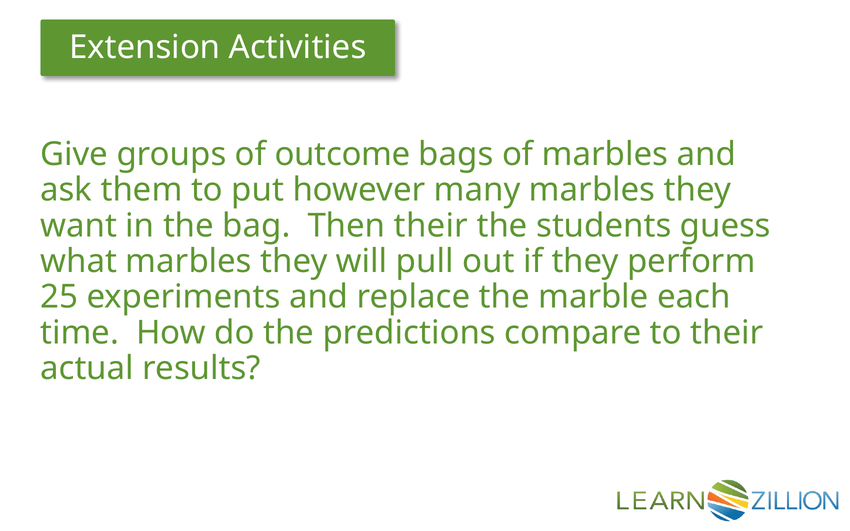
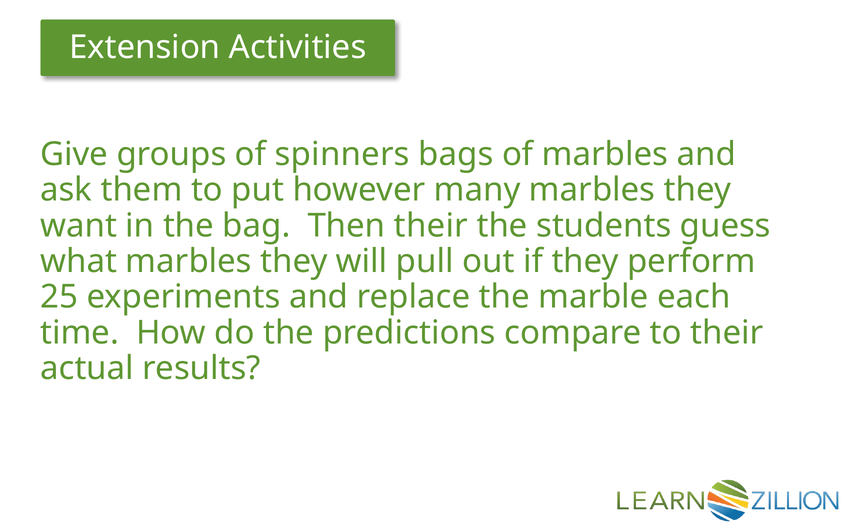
outcome: outcome -> spinners (342, 154)
